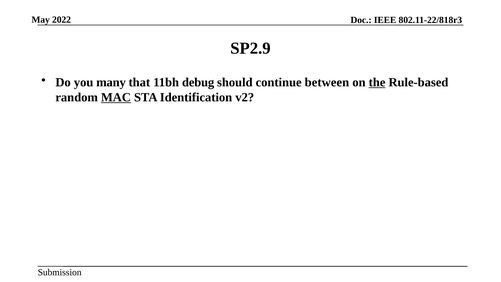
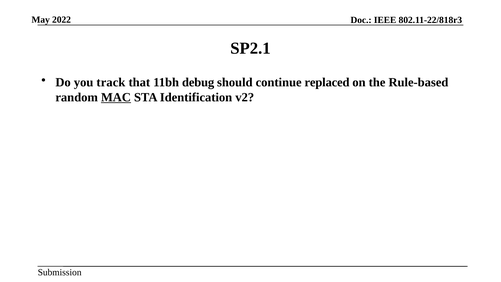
SP2.9: SP2.9 -> SP2.1 (250, 48)
many: many -> track (111, 82)
between: between -> replaced (327, 82)
the underline: present -> none (377, 82)
